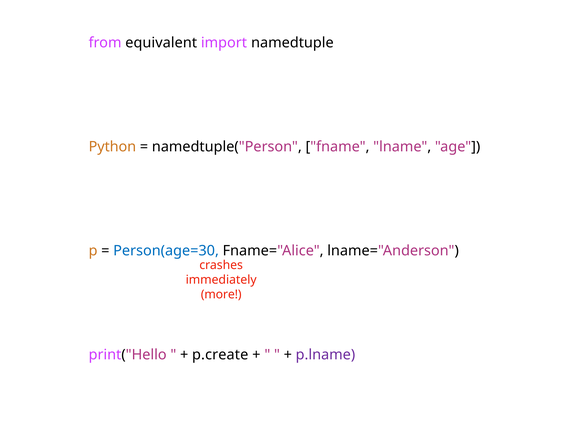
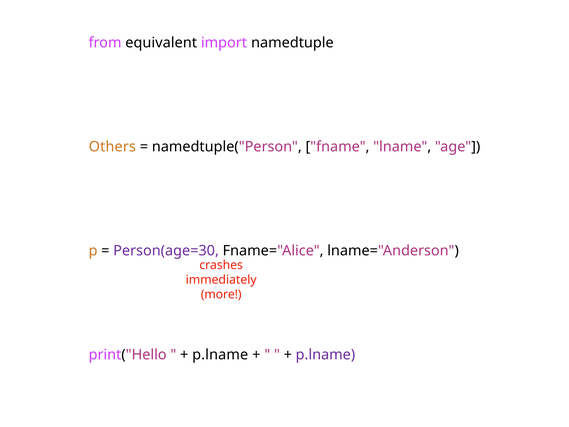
Python: Python -> Others (112, 147)
Person(age=30 colour: blue -> purple (166, 251)
p.create: p.create -> p.lname (220, 355)
